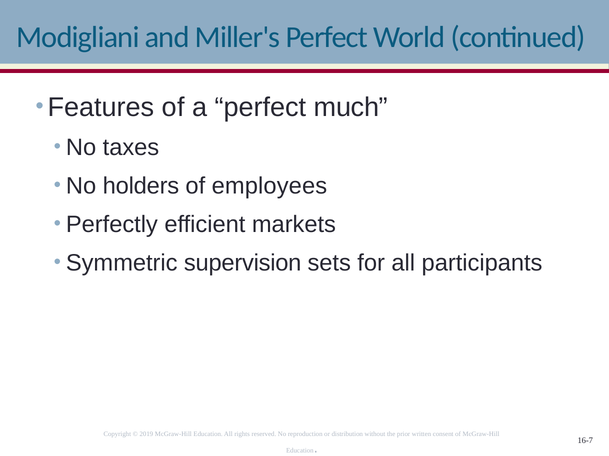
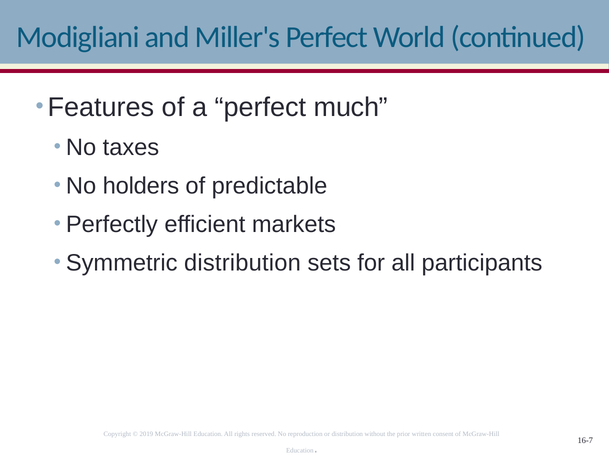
employees: employees -> predictable (270, 186)
Symmetric supervision: supervision -> distribution (242, 264)
